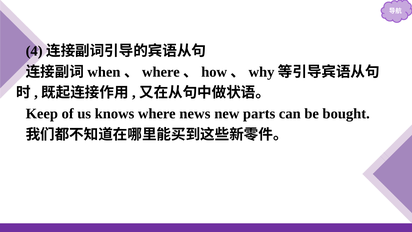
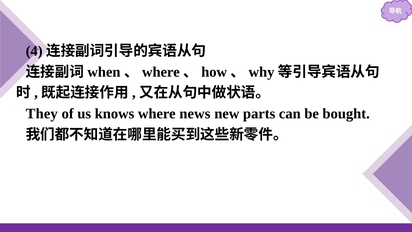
Keep: Keep -> They (42, 114)
